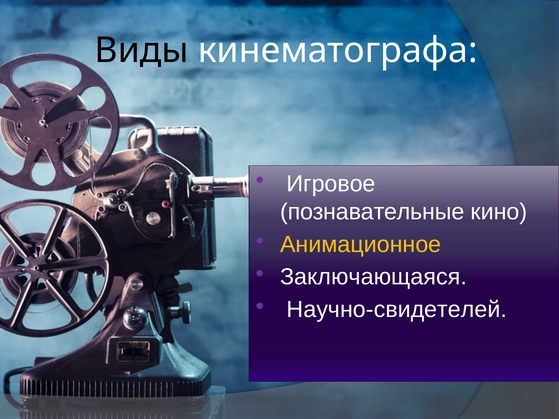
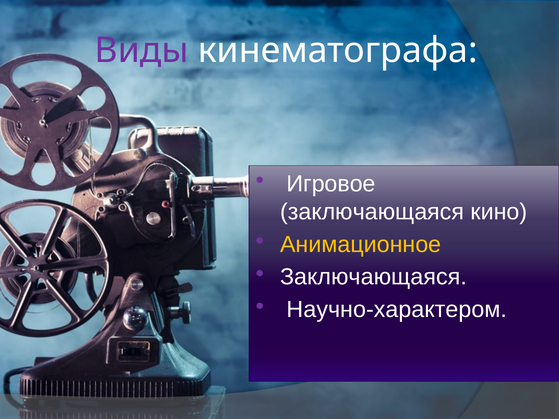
Виды colour: black -> purple (142, 51)
познавательные: познавательные -> заключающаяся (372, 212)
Научно-свидетелей: Научно-свидетелей -> Научно-характером (397, 310)
